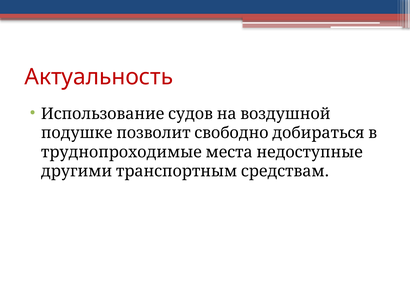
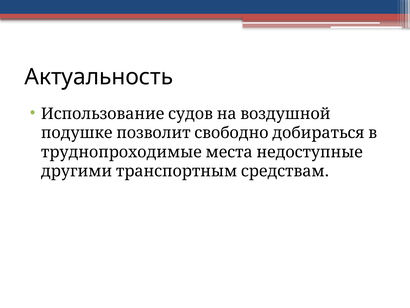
Актуальность colour: red -> black (99, 77)
